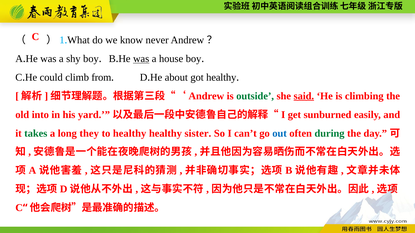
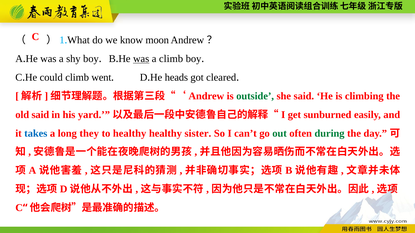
never: never -> moon (157, 40)
a house: house -> climb (171, 59)
from: from -> went (101, 77)
about: about -> heads (176, 77)
got healthy: healthy -> cleared (221, 77)
said underline: present -> none (304, 96)
old into: into -> said (40, 115)
takes colour: green -> blue (36, 134)
out colour: blue -> green (280, 134)
